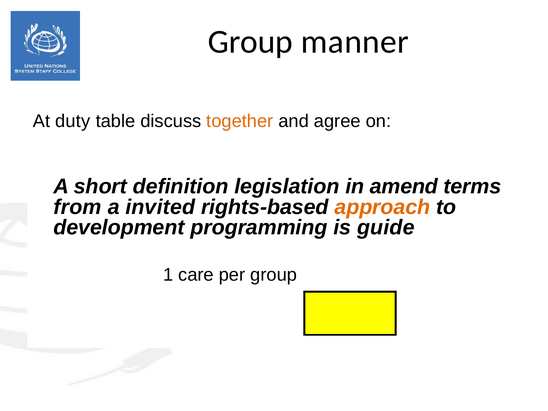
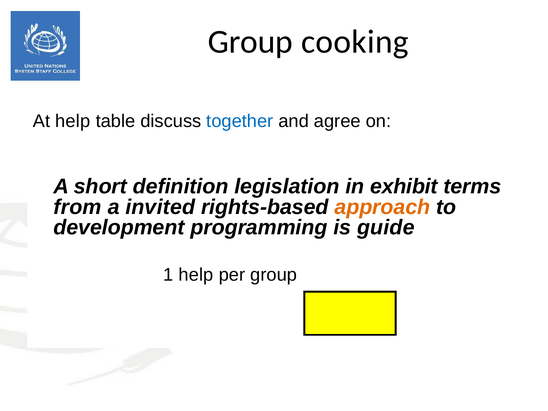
manner: manner -> cooking (355, 42)
At duty: duty -> help (73, 121)
together colour: orange -> blue (240, 121)
amend: amend -> exhibit (404, 186)
1 care: care -> help (196, 275)
